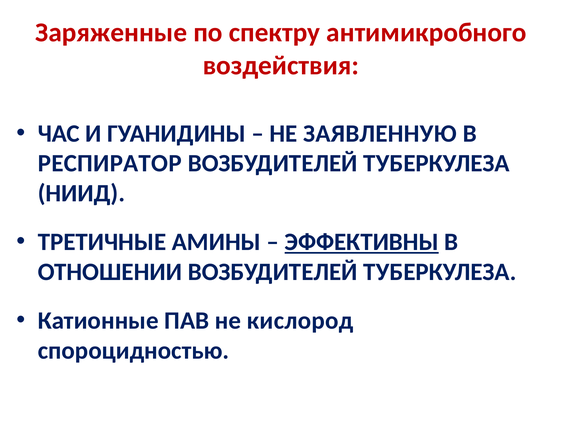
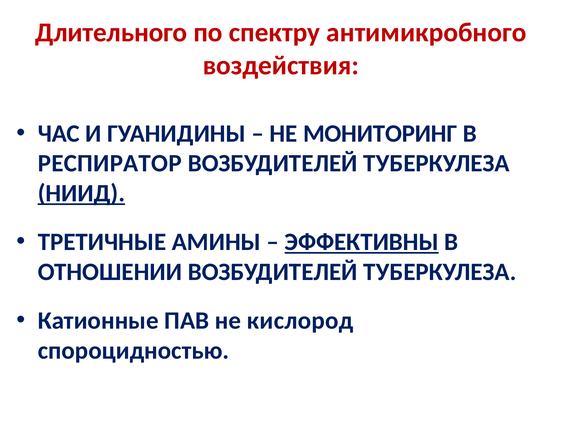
Заряженные: Заряженные -> Длительного (111, 33)
ЗАЯВЛЕННУЮ: ЗАЯВЛЕННУЮ -> МОНИТОРИНГ (380, 134)
НИИД underline: none -> present (81, 194)
